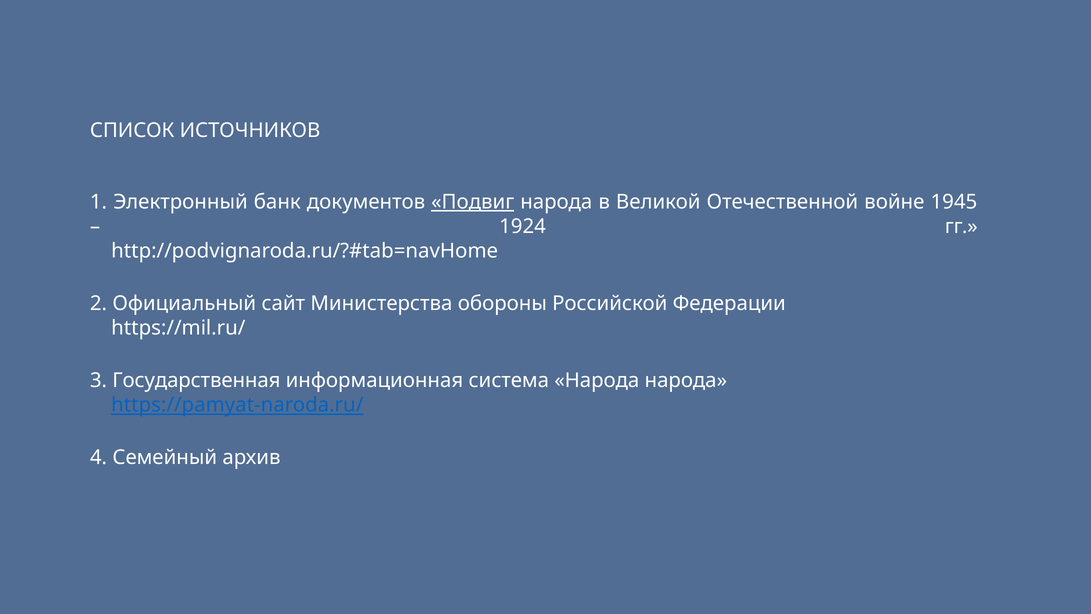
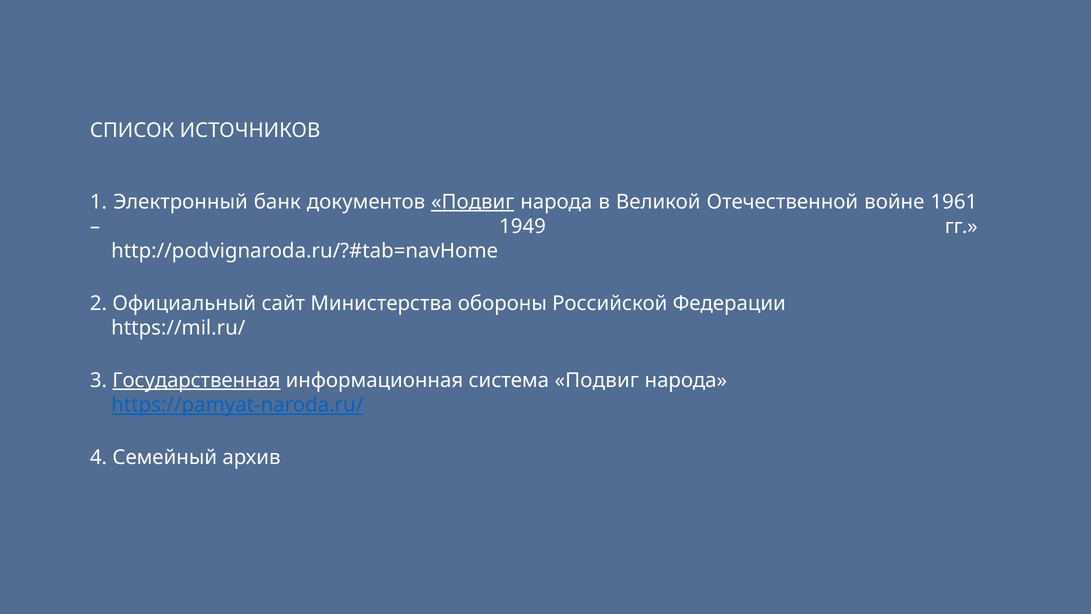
1945: 1945 -> 1961 (954, 202)
1924: 1924 -> 1949 (523, 226)
Государственная underline: none -> present (196, 380)
система Народа: Народа -> Подвиг (597, 380)
